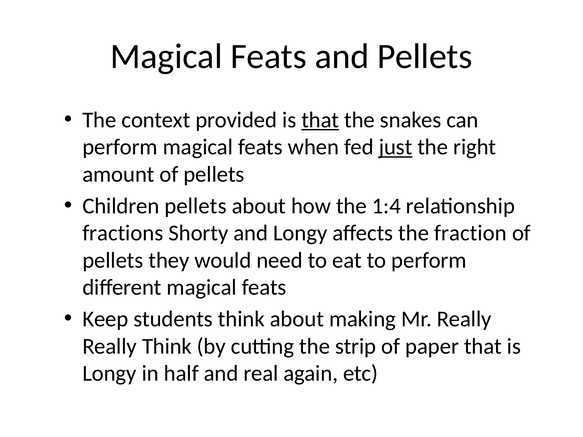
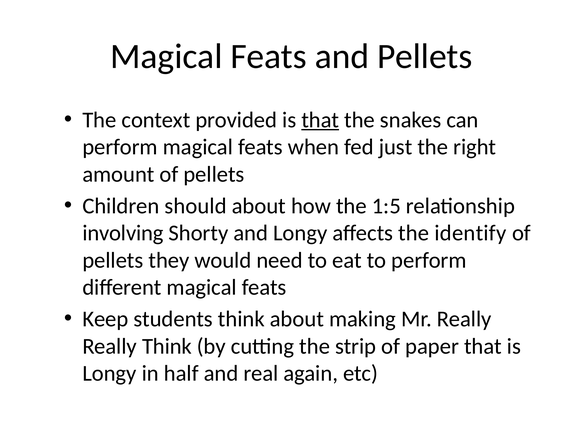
just underline: present -> none (396, 147)
Children pellets: pellets -> should (195, 206)
1:4: 1:4 -> 1:5 (386, 206)
fractions: fractions -> involving (123, 233)
fraction: fraction -> identify (470, 233)
